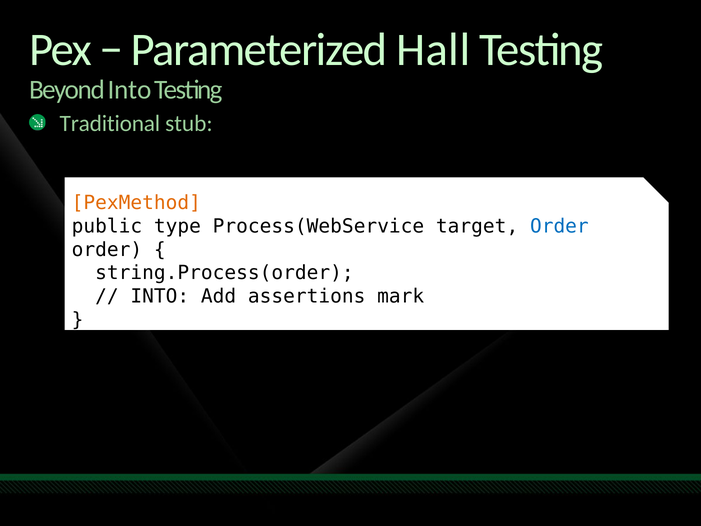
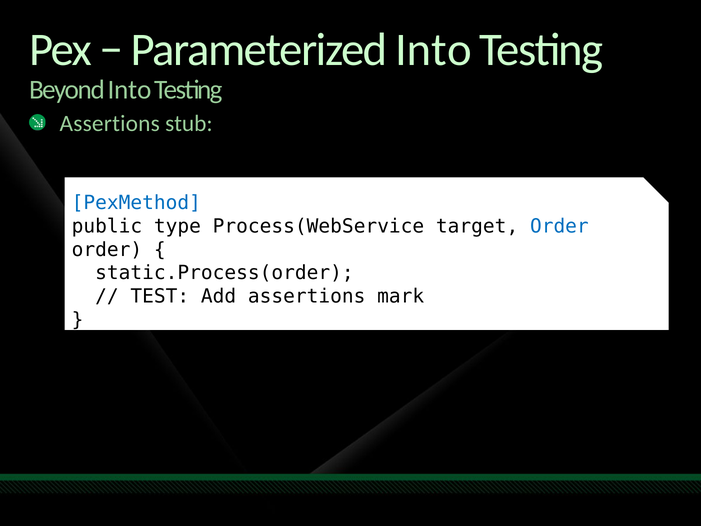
Parameterized Hall: Hall -> Into (433, 50)
Traditional: Traditional -> Assertions (110, 123)
PexMethod colour: orange -> blue (136, 203)
string.Process(order: string.Process(order -> static.Process(order (224, 273)
INTO: INTO -> TEST (160, 296)
